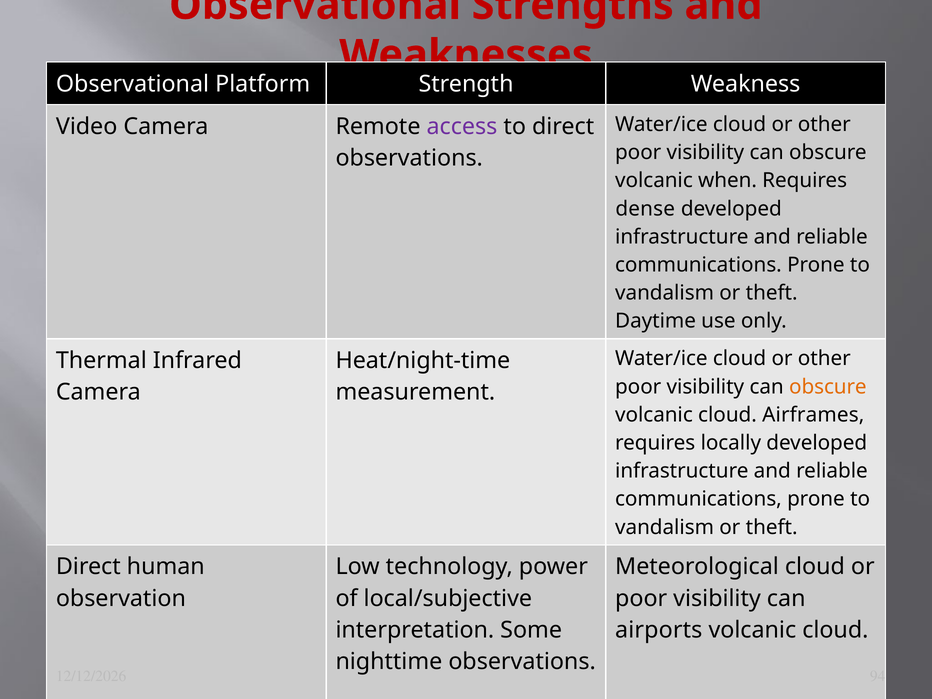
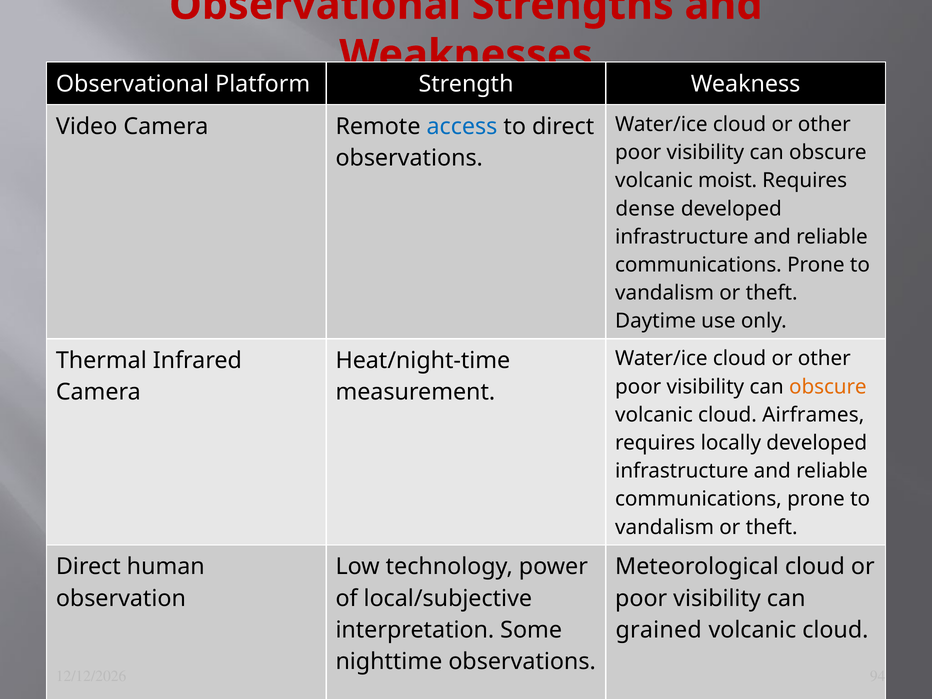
access colour: purple -> blue (462, 126)
when: when -> moist (728, 181)
airports: airports -> grained (659, 630)
